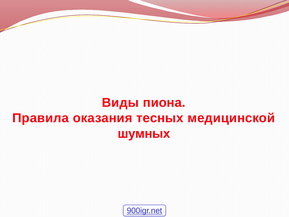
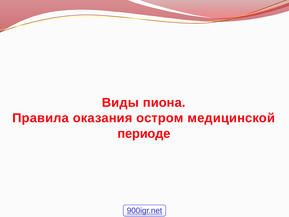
тесных: тесных -> остром (160, 118)
шумных: шумных -> периоде (144, 133)
